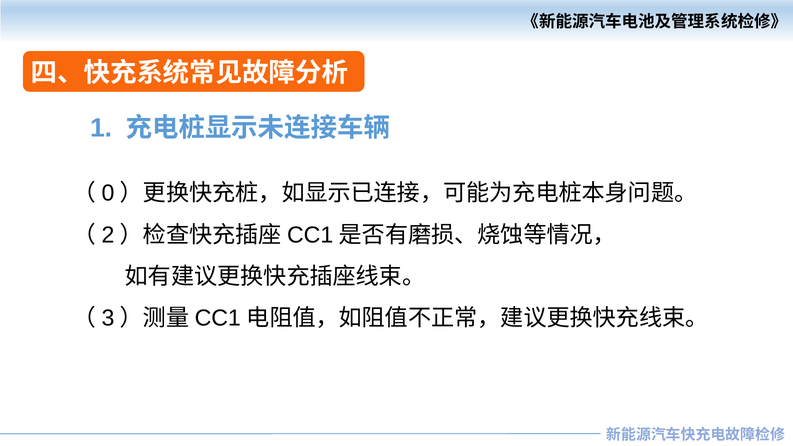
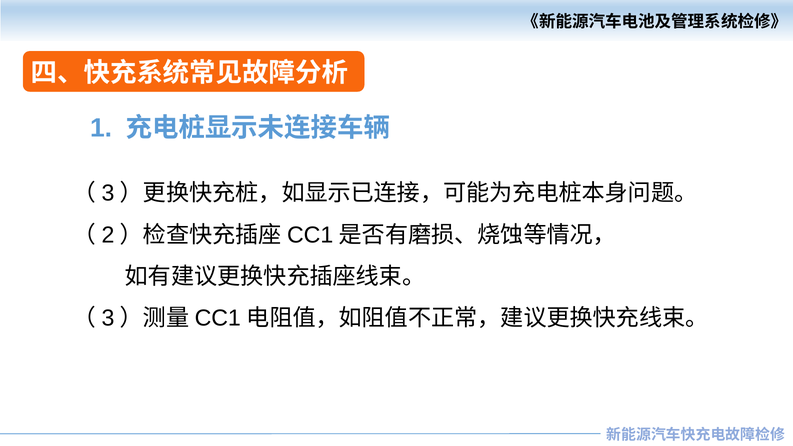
0: 0 -> 3 (108, 193)
